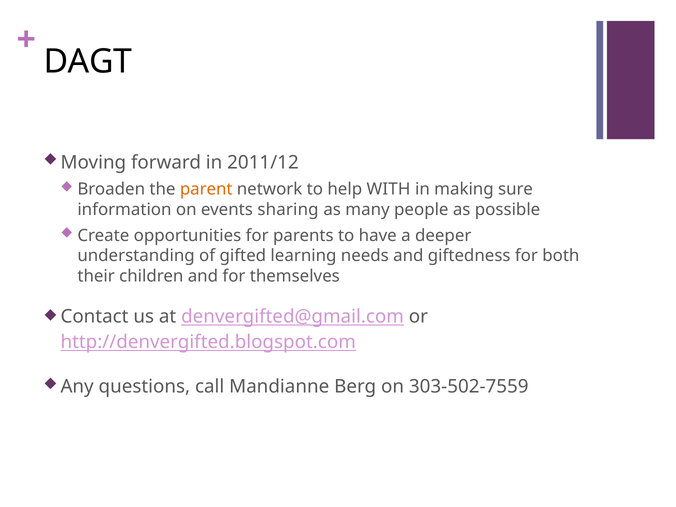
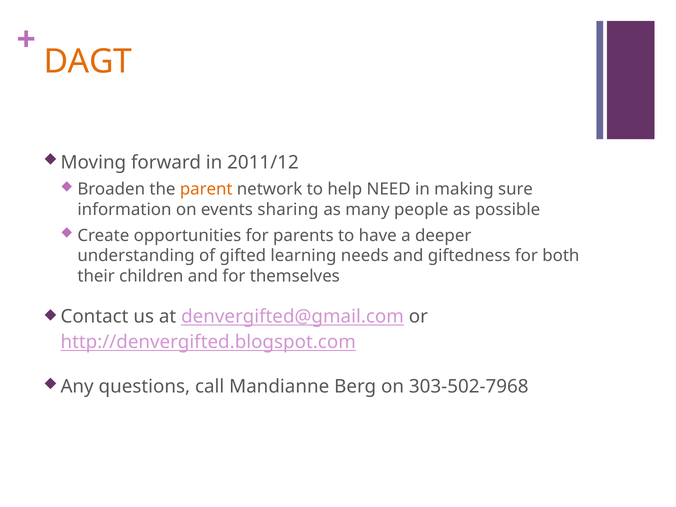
DAGT colour: black -> orange (88, 62)
WITH: WITH -> NEED (389, 189)
303-502-7559: 303-502-7559 -> 303-502-7968 (469, 387)
